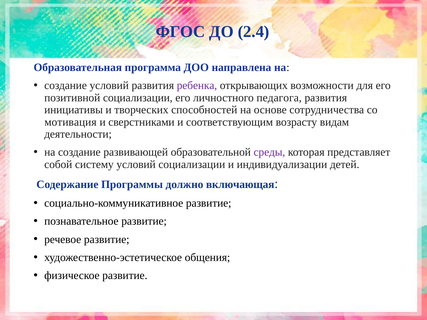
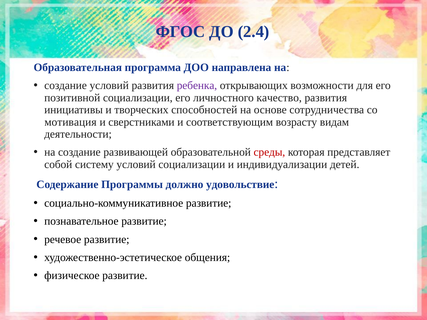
педагога: педагога -> качество (279, 98)
среды colour: purple -> red (269, 152)
включающая: включающая -> удовольствие (240, 185)
